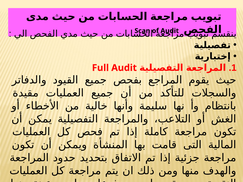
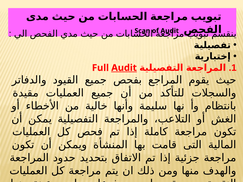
Audit underline: none -> present (124, 68)
